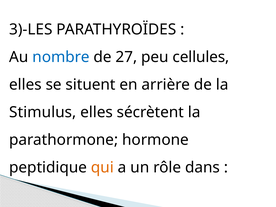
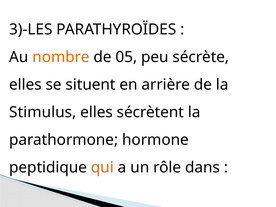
nombre colour: blue -> orange (61, 57)
27: 27 -> 05 (126, 57)
cellules: cellules -> sécrète (201, 57)
